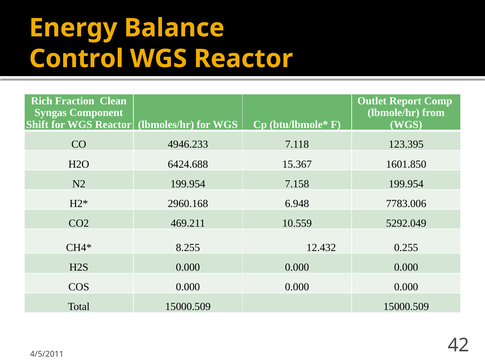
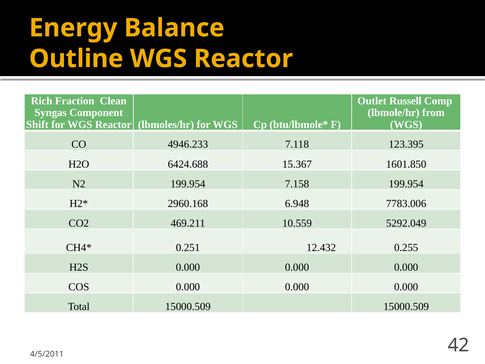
Control: Control -> Outline (76, 59)
Report: Report -> Russell (405, 101)
8.255: 8.255 -> 0.251 (188, 247)
